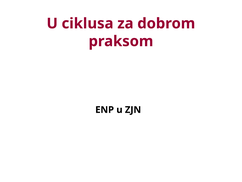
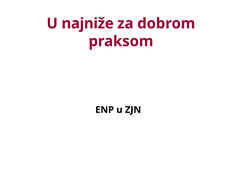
ciklusa: ciklusa -> najniže (88, 23)
